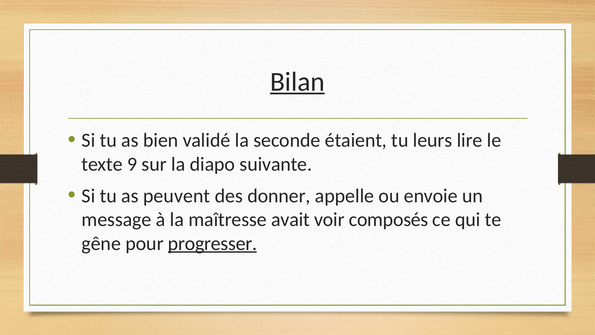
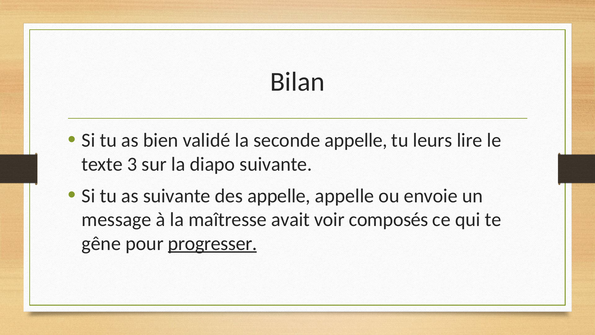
Bilan underline: present -> none (297, 82)
seconde étaient: étaient -> appelle (356, 140)
9: 9 -> 3 (132, 164)
as peuvent: peuvent -> suivante (177, 196)
des donner: donner -> appelle (279, 196)
